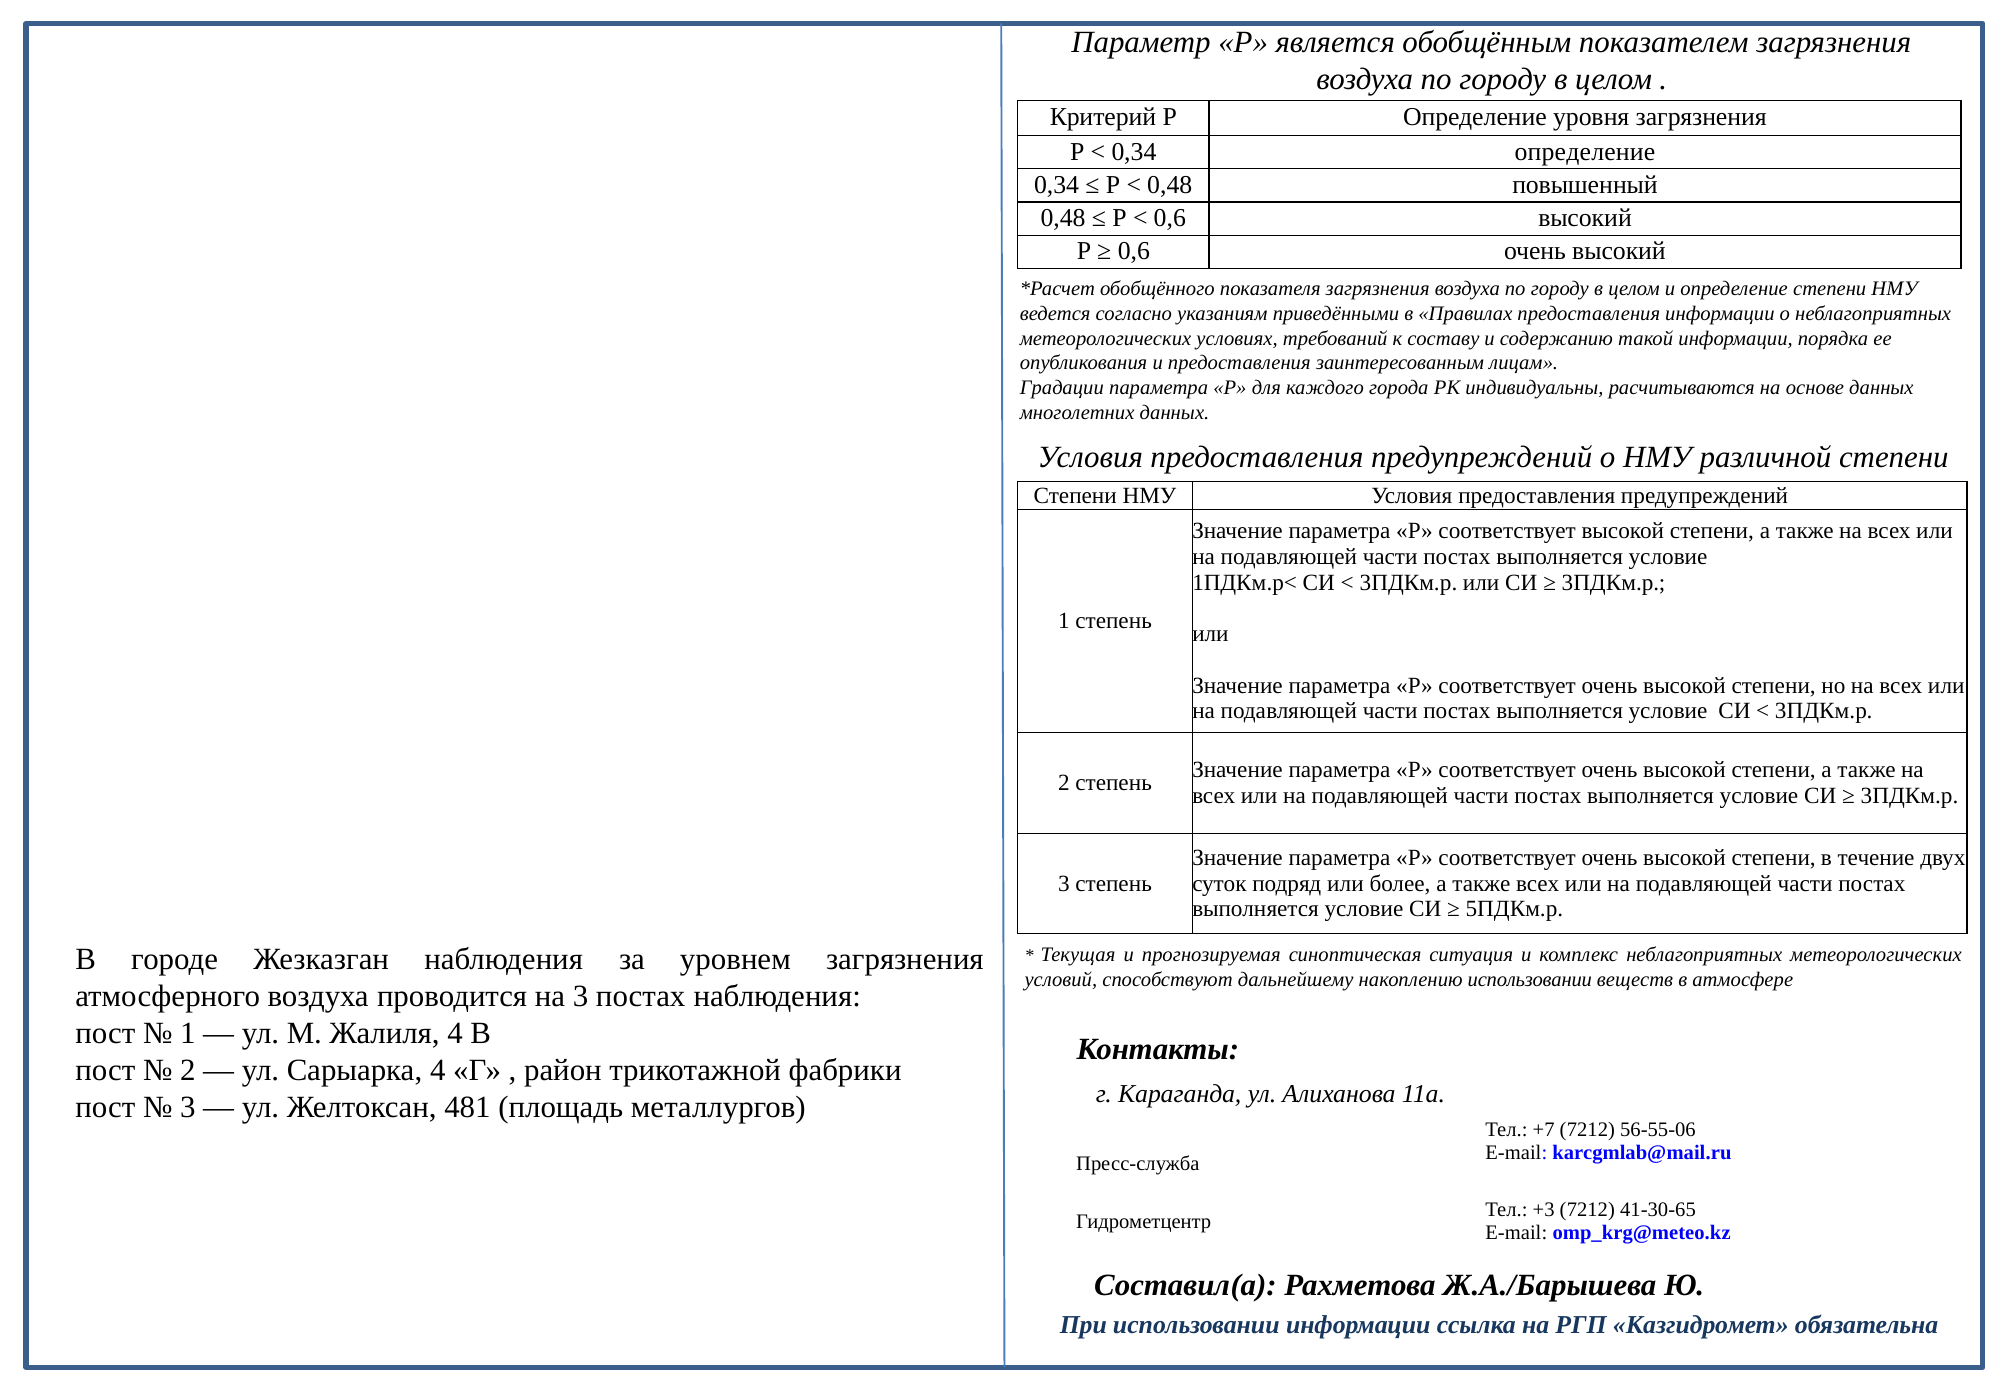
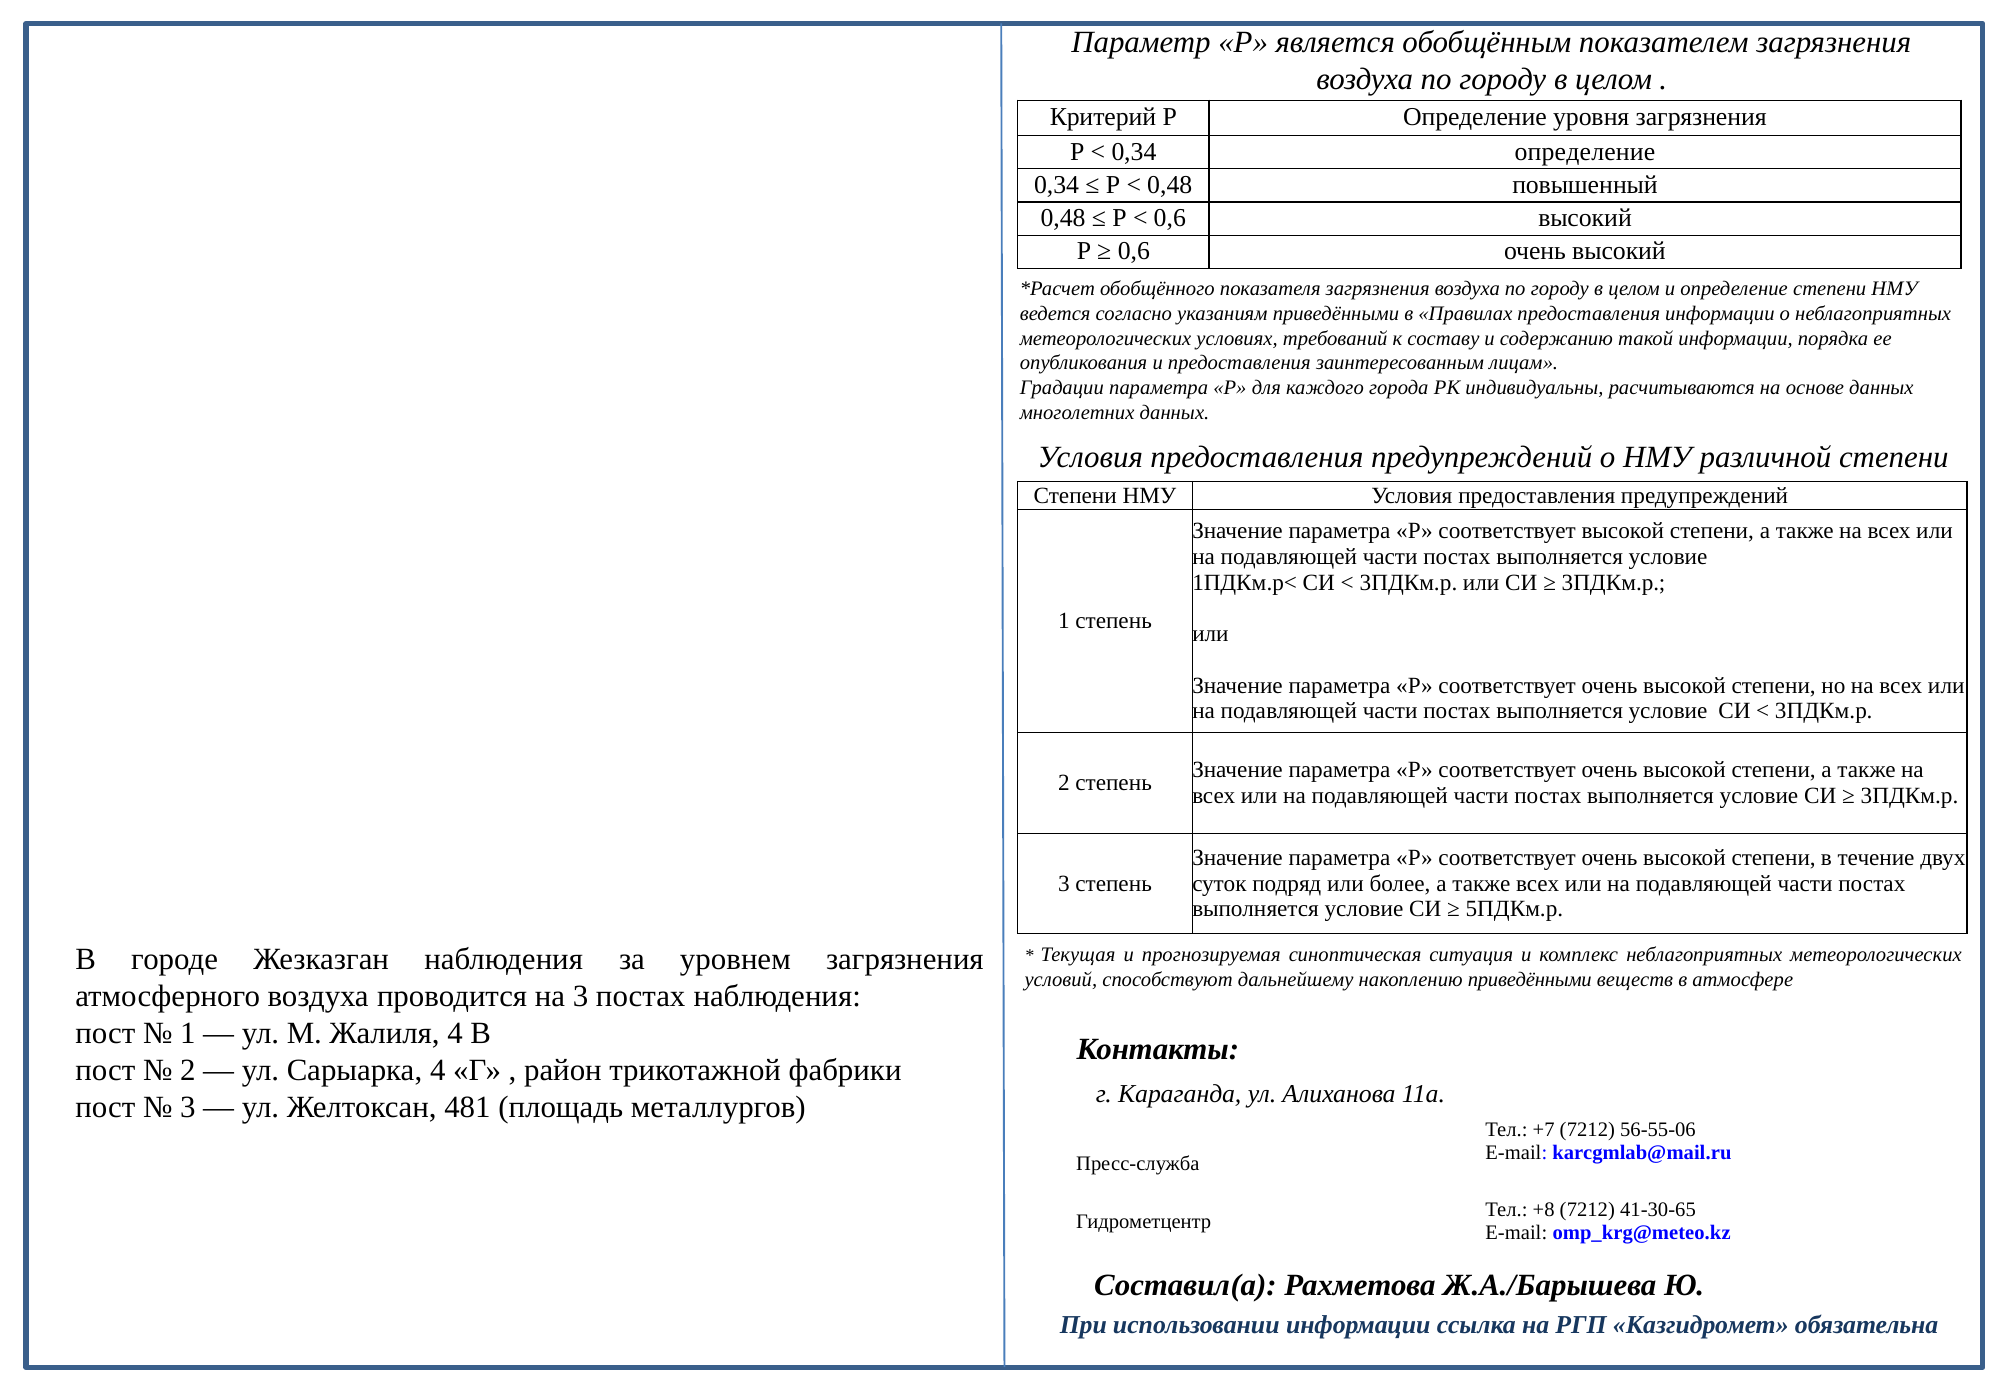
накоплению использовании: использовании -> приведёнными (1530, 979)
+3: +3 -> +8 (1544, 1210)
